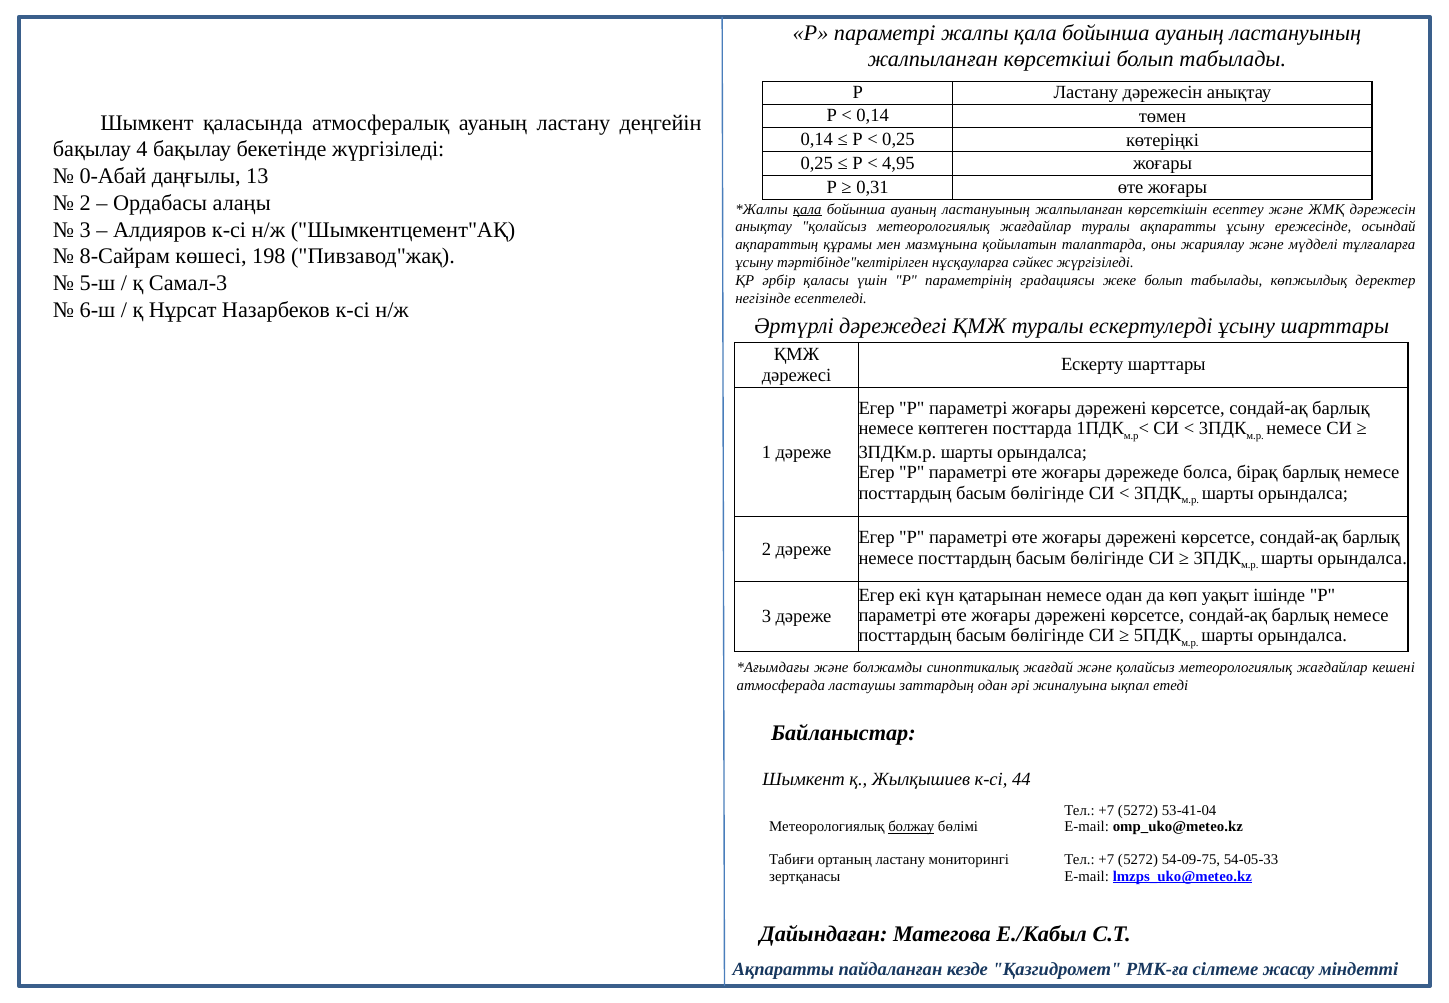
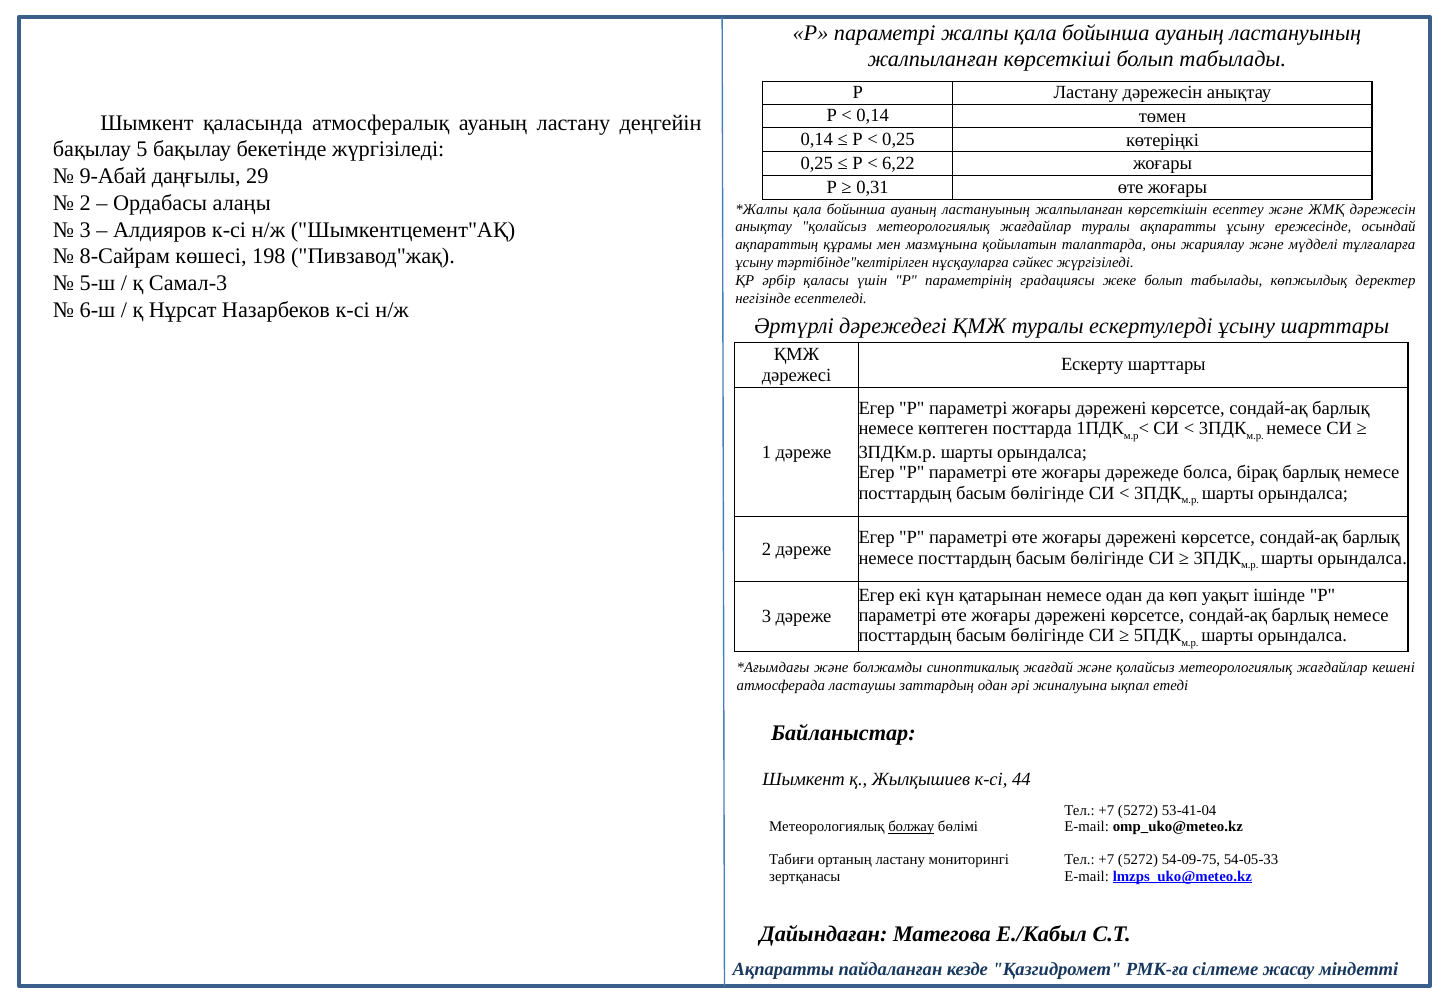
4: 4 -> 5 (142, 150)
4,95: 4,95 -> 6,22 (898, 164)
0-Абай: 0-Абай -> 9-Абай (113, 176)
13: 13 -> 29 (257, 176)
қала underline: present -> none (807, 209)
